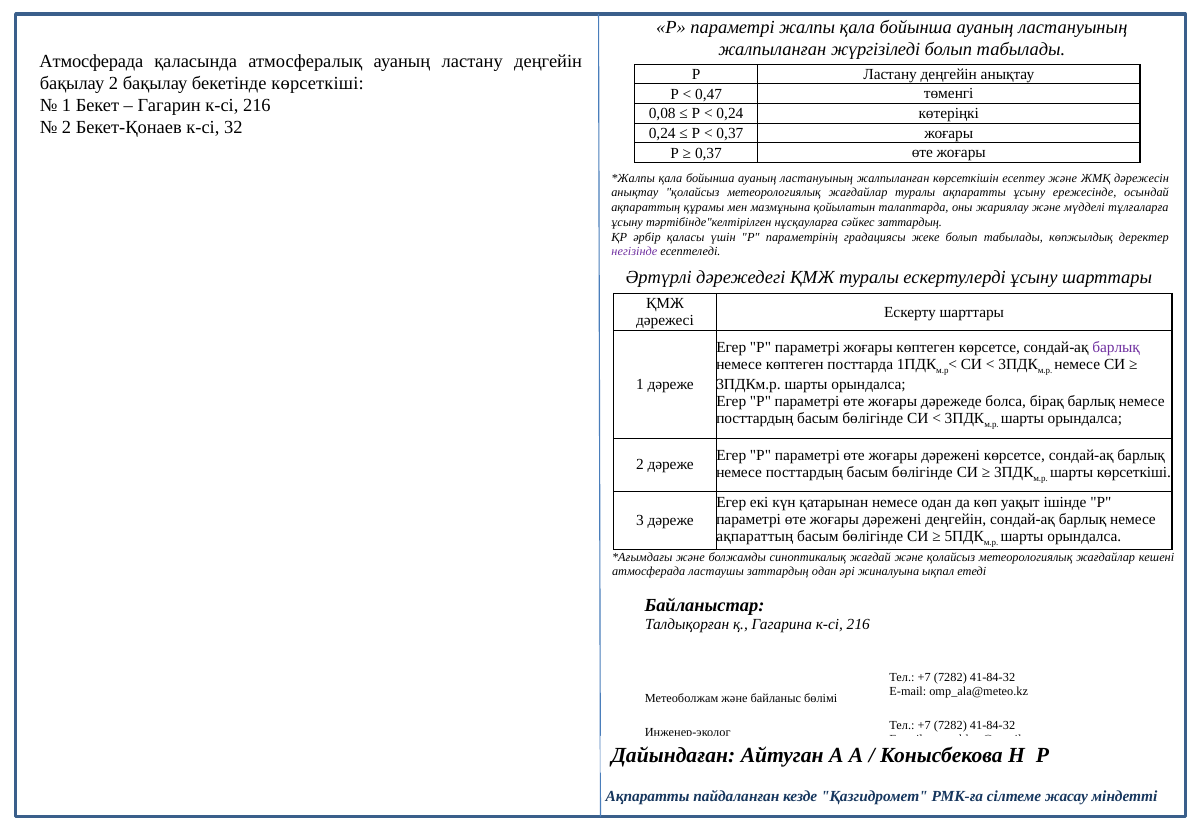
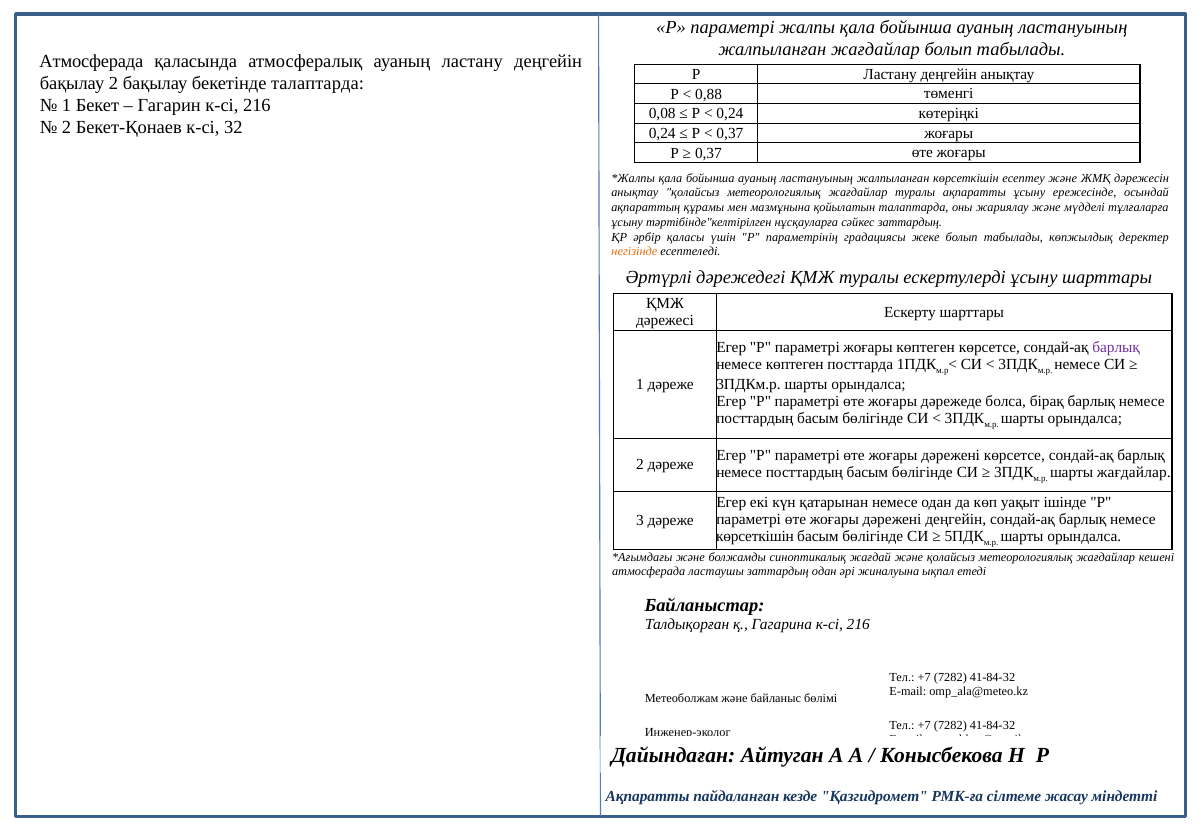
жалпыланған жүргізіледі: жүргізіледі -> жағдайлар (875, 49)
бекетінде көрсеткіші: көрсеткіші -> талаптарда (318, 83)
0,47: 0,47 -> 0,88 (709, 94)
негізінде colour: purple -> orange (634, 252)
шарты көрсеткіші: көрсеткіші -> жағдайлар (1134, 472)
ақпараттың: ақпараттың -> көрсеткішін (755, 537)
